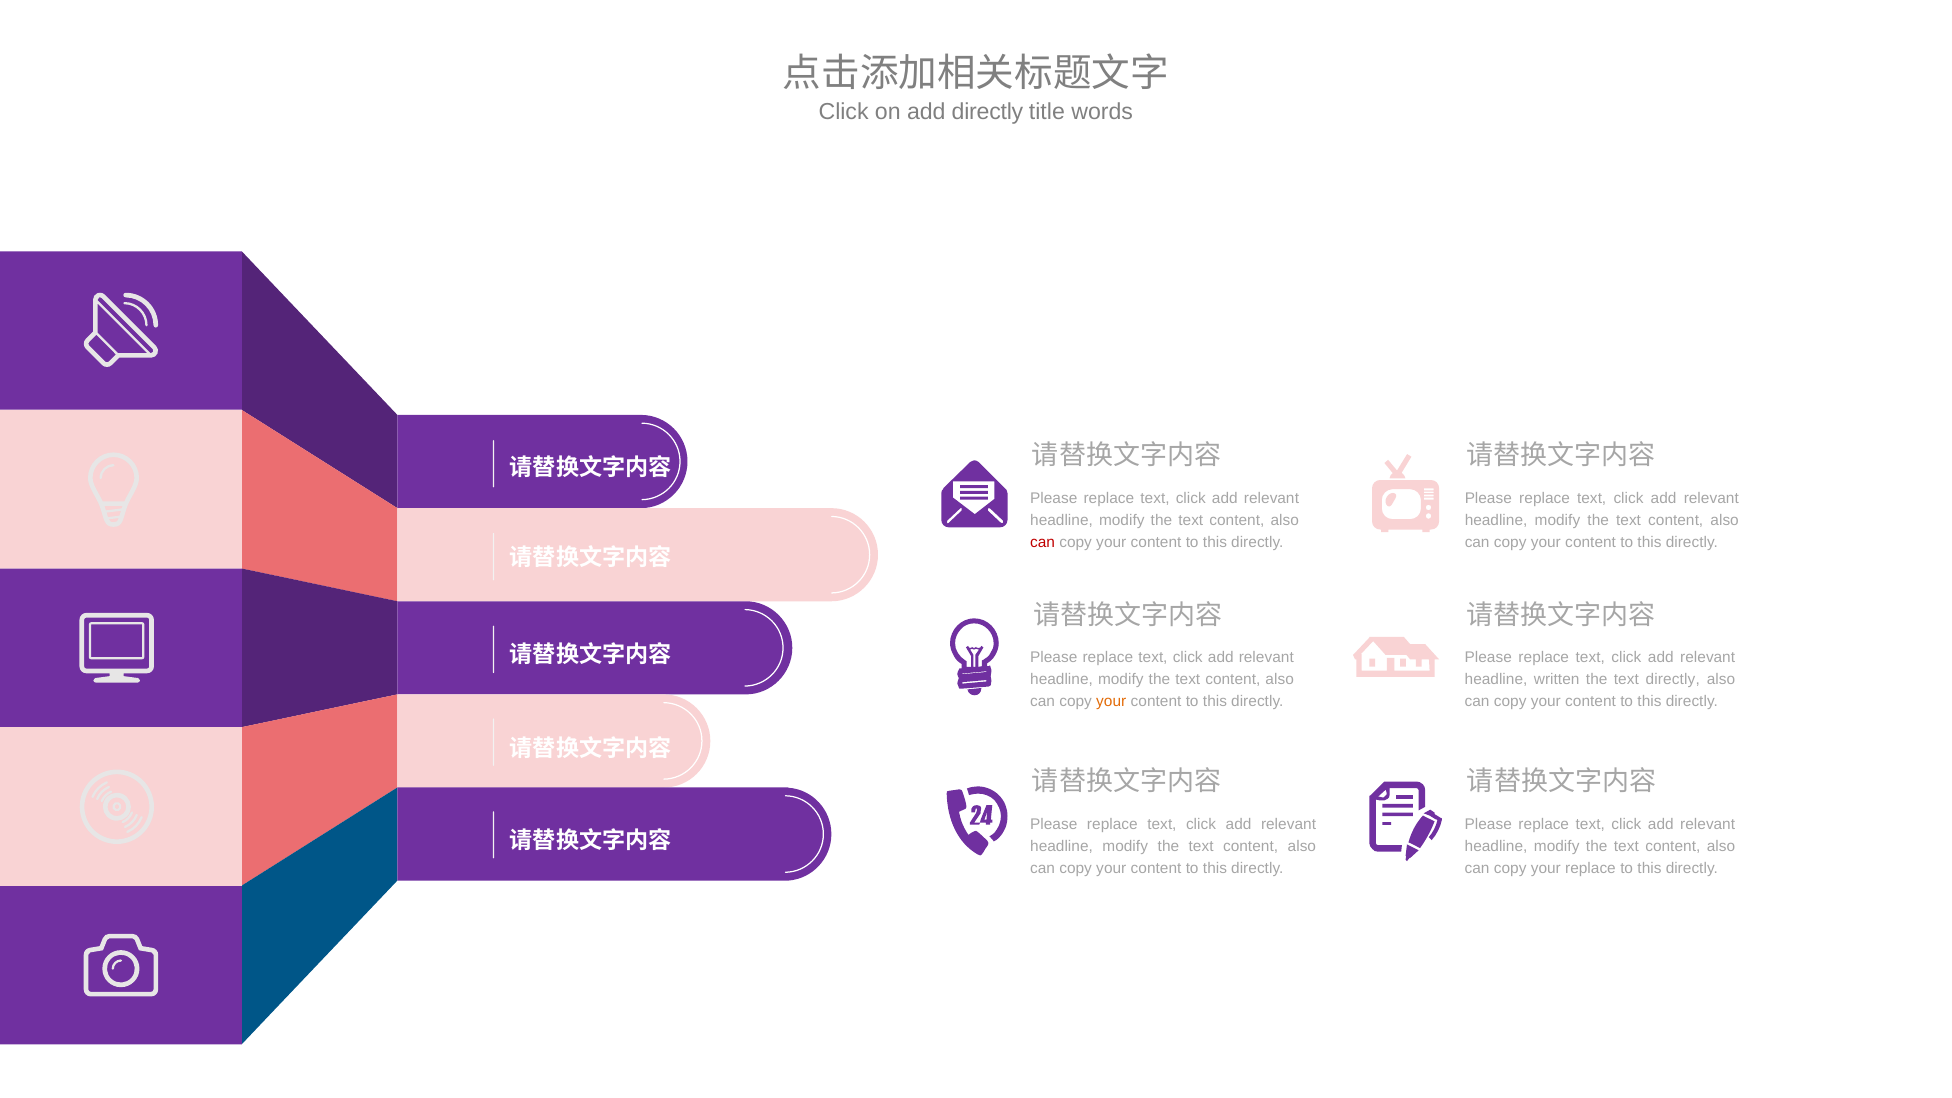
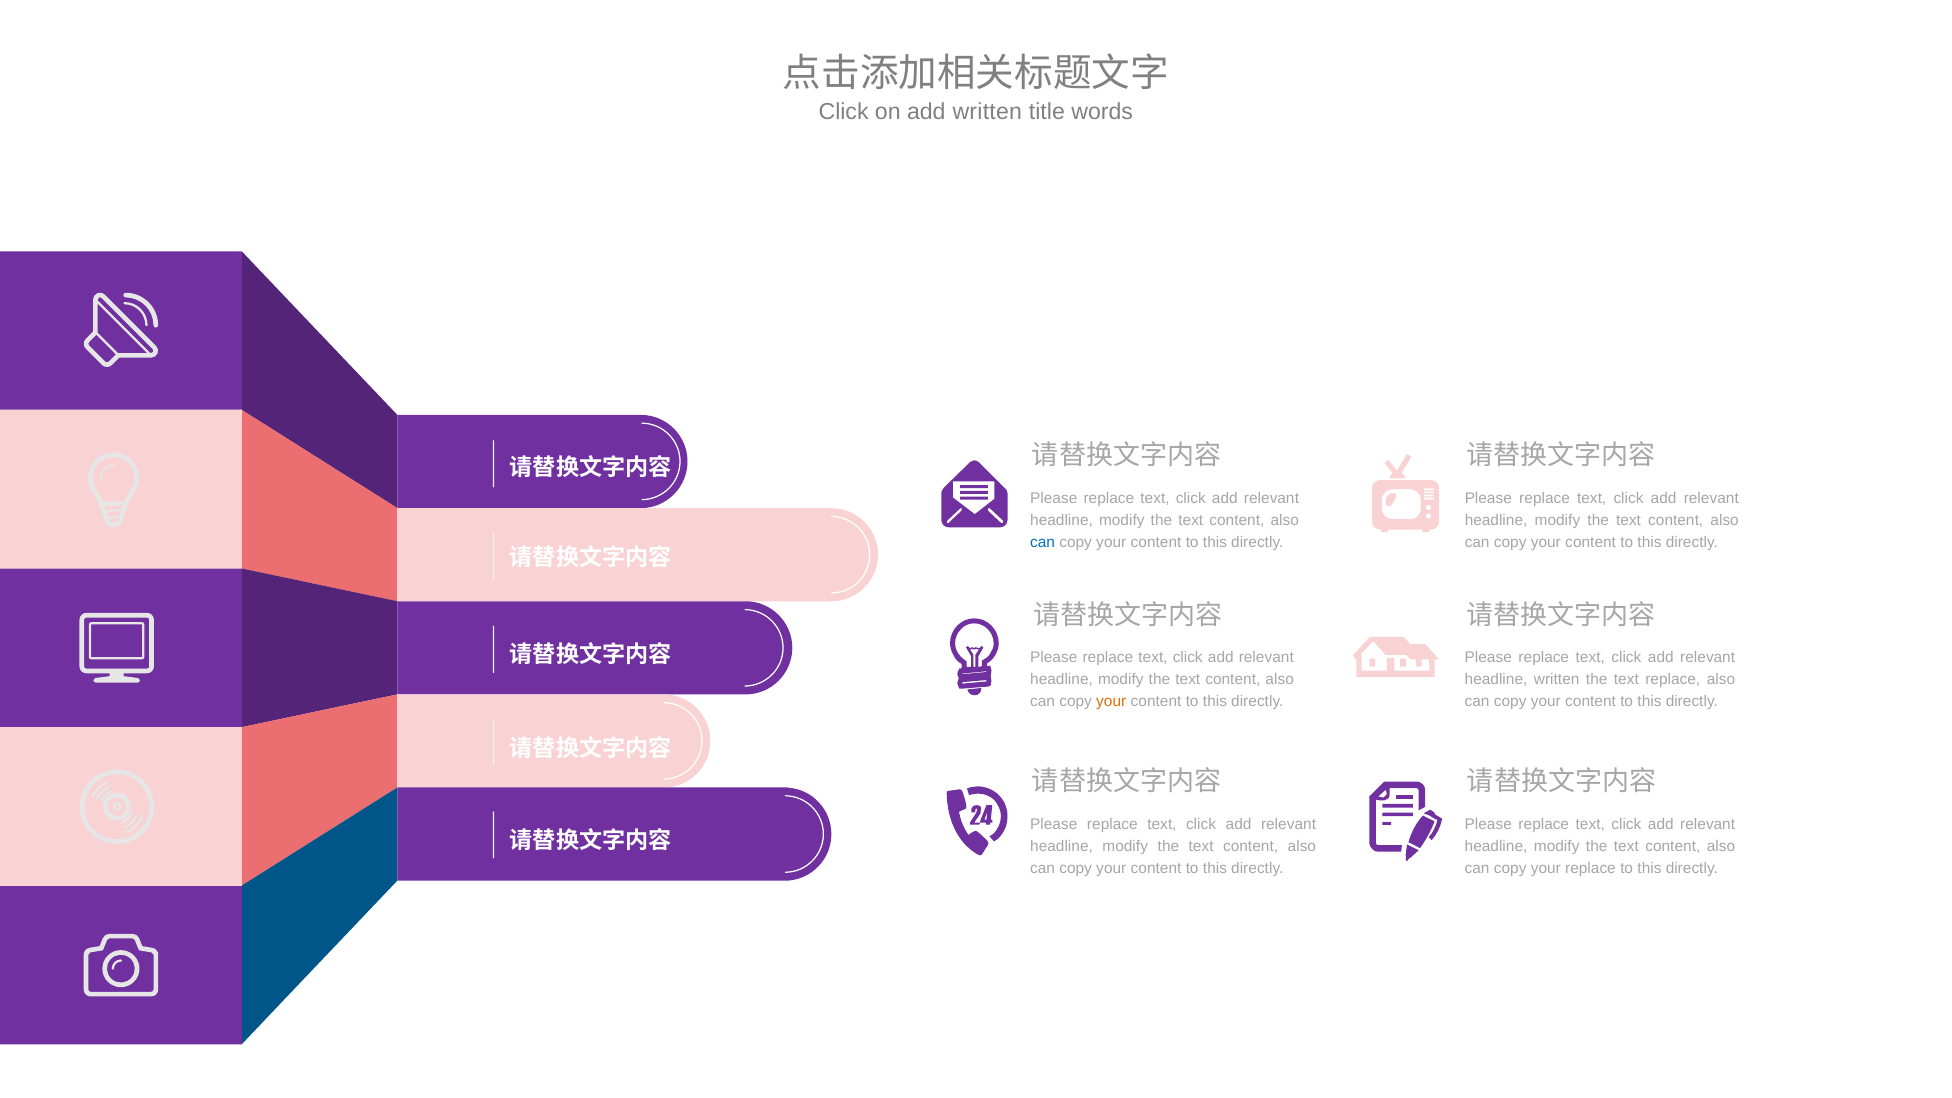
add directly: directly -> written (987, 111)
can colour: red -> blue (1043, 542)
text directly: directly -> replace (1673, 679)
